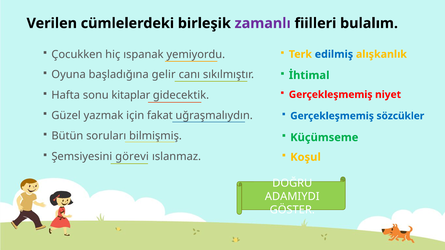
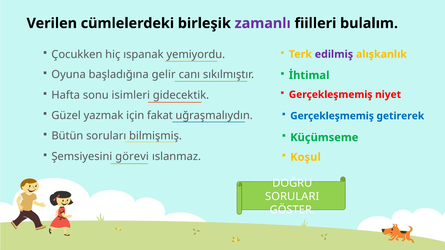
edilmiş colour: blue -> purple (334, 54)
kitaplar: kitaplar -> isimleri (131, 95)
sözcükler: sözcükler -> getirerek (400, 116)
ADAMIYDI: ADAMIYDI -> SORULARI (292, 197)
